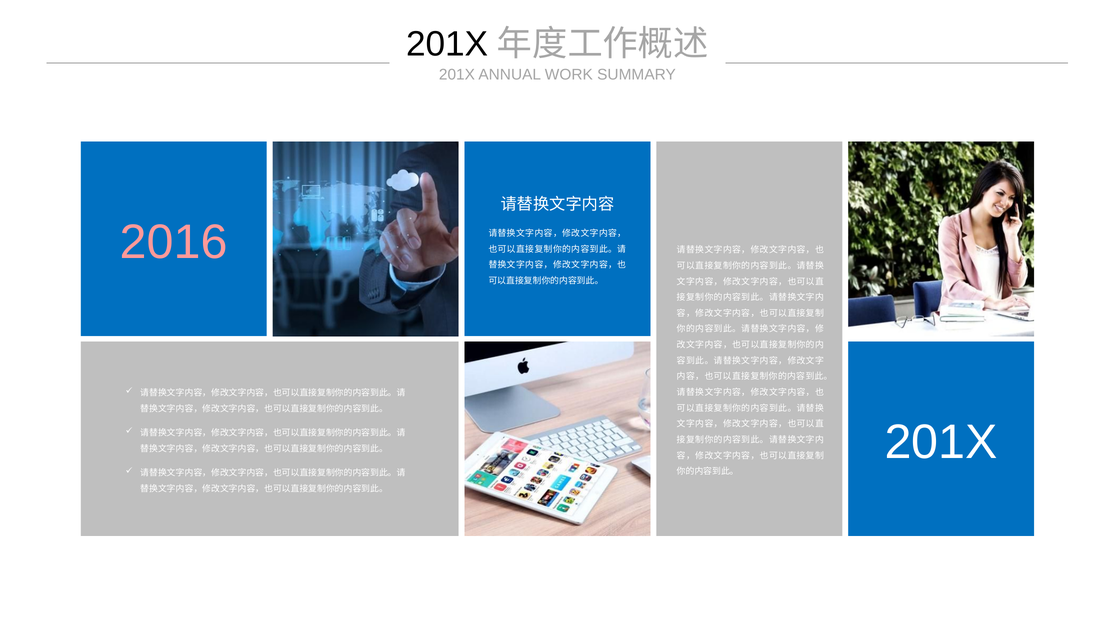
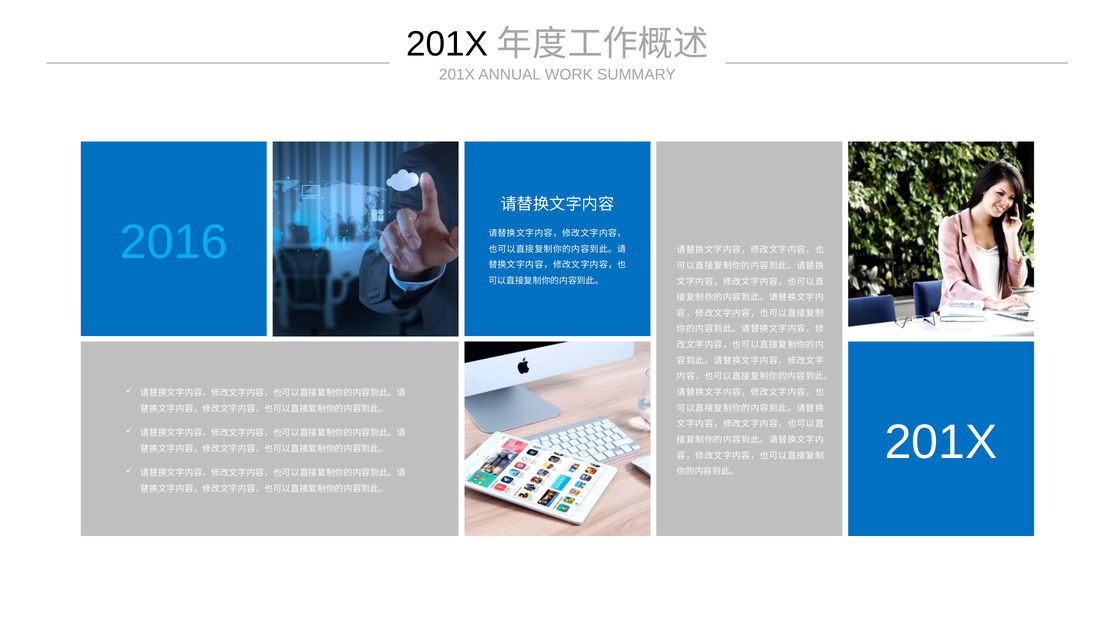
2016 colour: pink -> light blue (174, 242)
